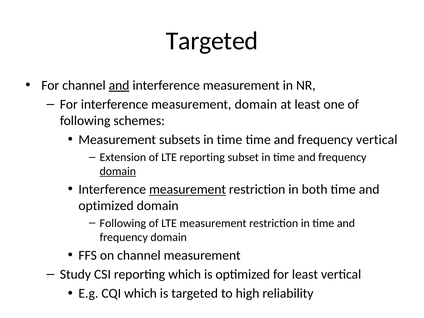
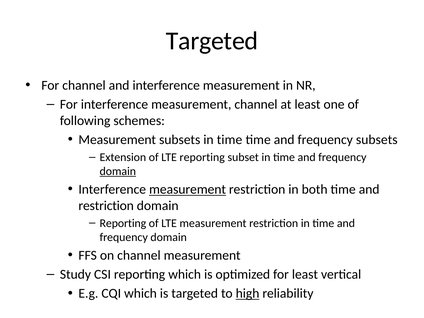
and underline: present -> none (119, 85)
measurement domain: domain -> channel (256, 104)
frequency vertical: vertical -> subsets (377, 140)
optimized: optimized -> restriction (106, 206)
Following: Following -> Reporting (123, 223)
high underline: none -> present (248, 294)
